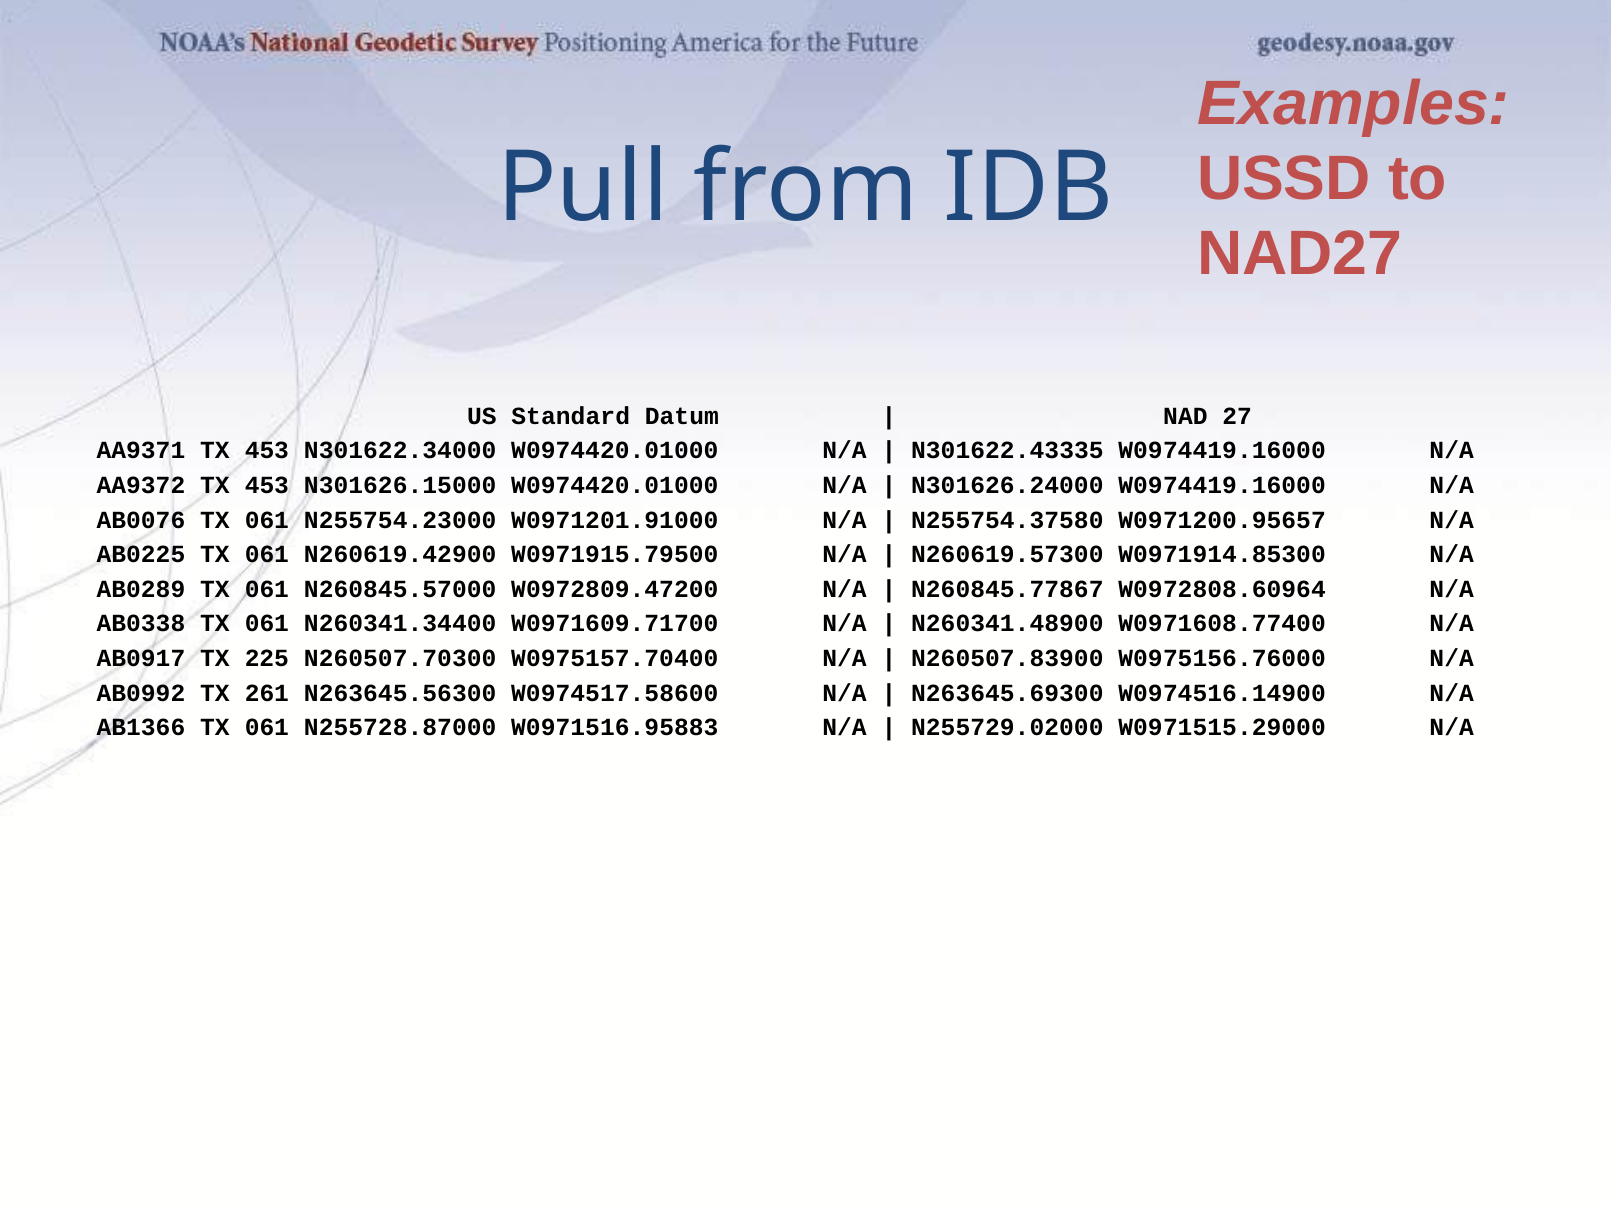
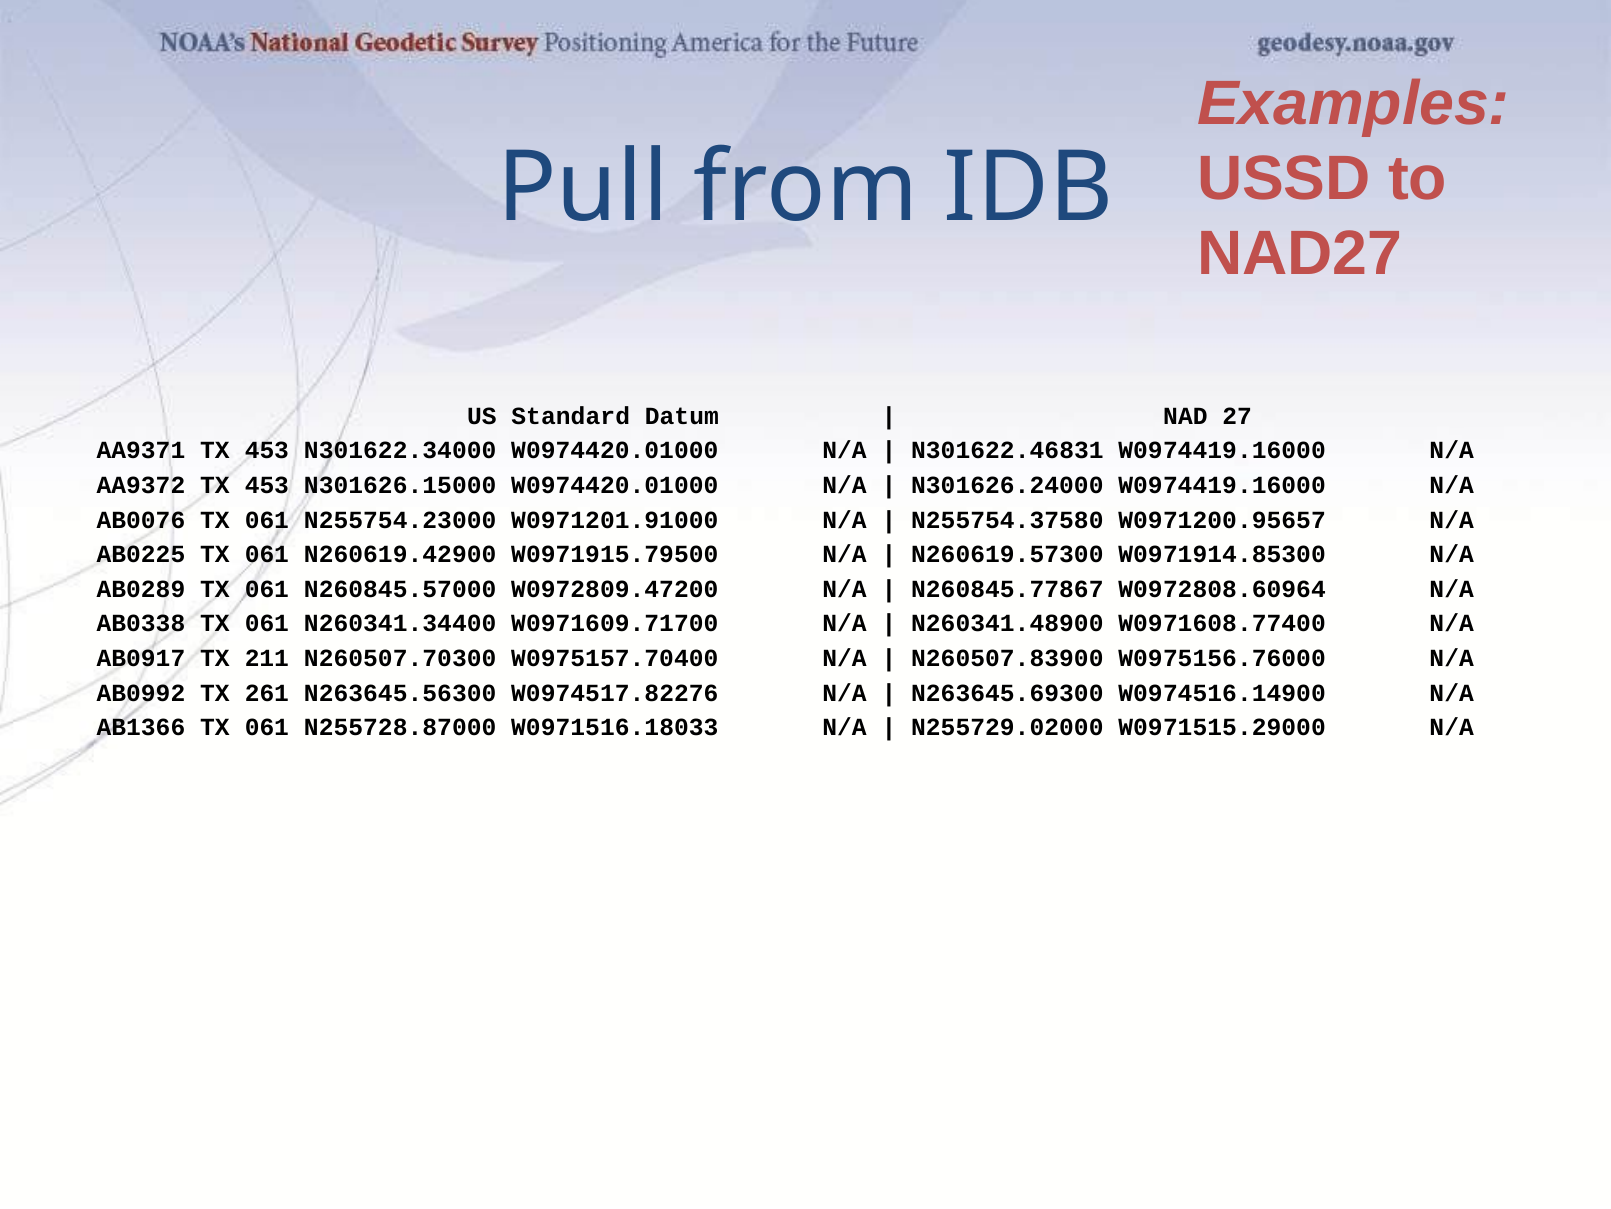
N301622.43335: N301622.43335 -> N301622.46831 (1007, 451)
225: 225 -> 211 (267, 658)
W0974517.58600: W0974517.58600 -> W0974517.82276 (615, 692)
W0971516.95883: W0971516.95883 -> W0971516.18033 (615, 727)
